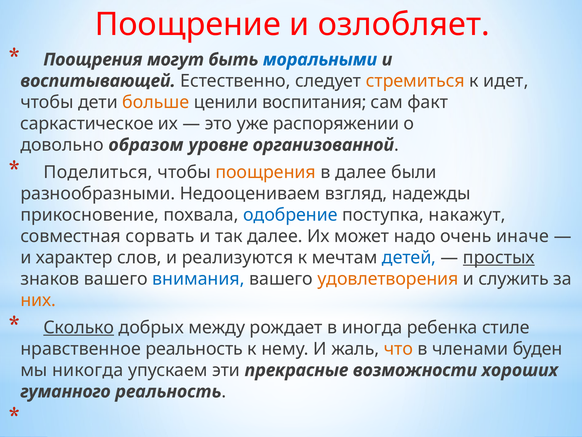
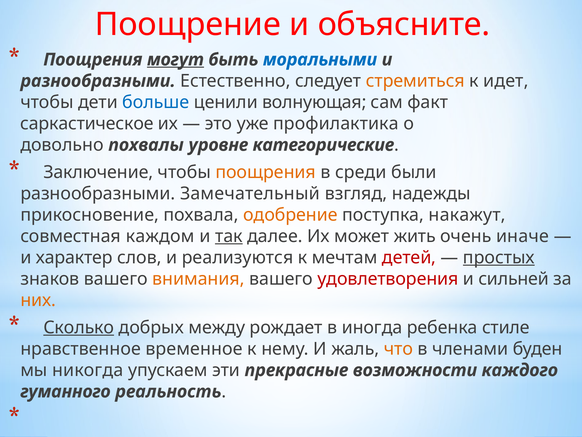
озлобляет: озлобляет -> объясните (404, 25)
могут underline: none -> present (176, 60)
воспитывающей: воспитывающей -> разнообразными (98, 81)
больше colour: orange -> blue (156, 102)
воспитания: воспитания -> волнующая (314, 102)
распоряжении: распоряжении -> профилактика (336, 123)
образом: образом -> похвалы (146, 145)
организованной: организованной -> категорические (323, 145)
Поделиться: Поделиться -> Заключение (98, 172)
в далее: далее -> среди (361, 172)
Недооцениваем: Недооцениваем -> Замечательный (250, 193)
одобрение colour: blue -> orange (290, 215)
сорвать: сорвать -> каждом (160, 236)
так underline: none -> present (229, 236)
надо: надо -> жить (415, 236)
детей colour: blue -> red (409, 257)
внимания colour: blue -> orange (198, 279)
удовлетворения colour: orange -> red (388, 279)
служить: служить -> сильней (514, 279)
нравственное реальность: реальность -> временное (194, 349)
хороших: хороших -> каждого (520, 370)
